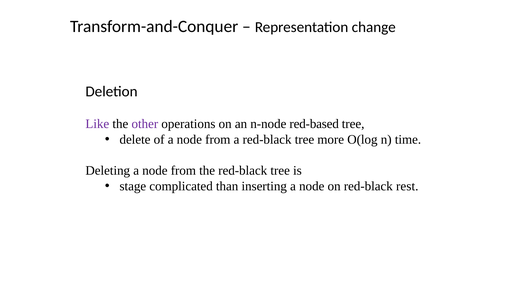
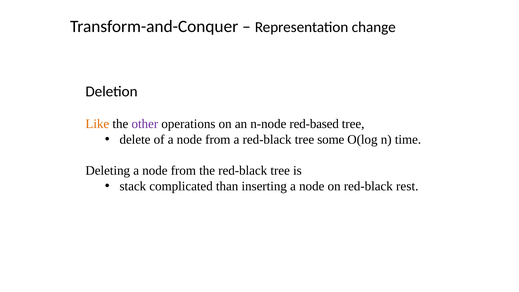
Like colour: purple -> orange (97, 124)
more: more -> some (331, 139)
stage: stage -> stack (133, 186)
